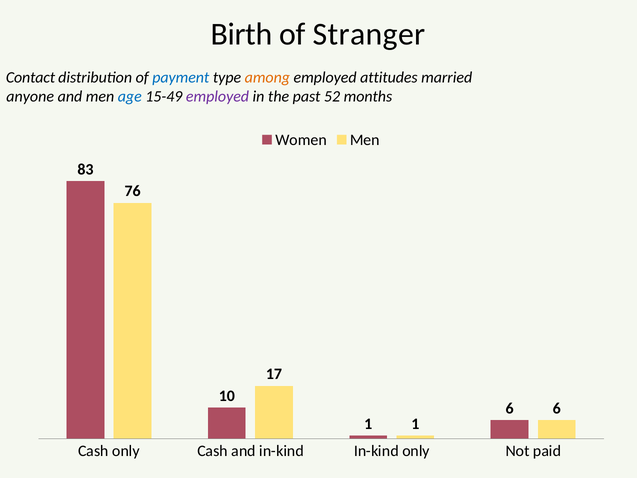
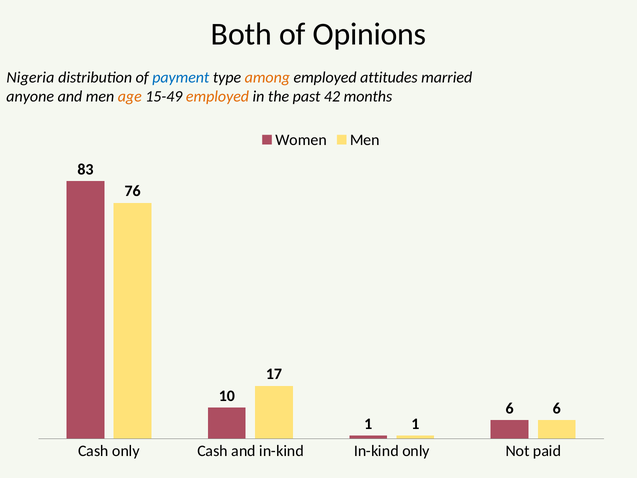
Birth: Birth -> Both (241, 34)
Stranger: Stranger -> Opinions (369, 34)
Contact: Contact -> Nigeria (30, 77)
age colour: blue -> orange (130, 97)
employed colour: purple -> orange (218, 97)
52: 52 -> 42 (332, 97)
